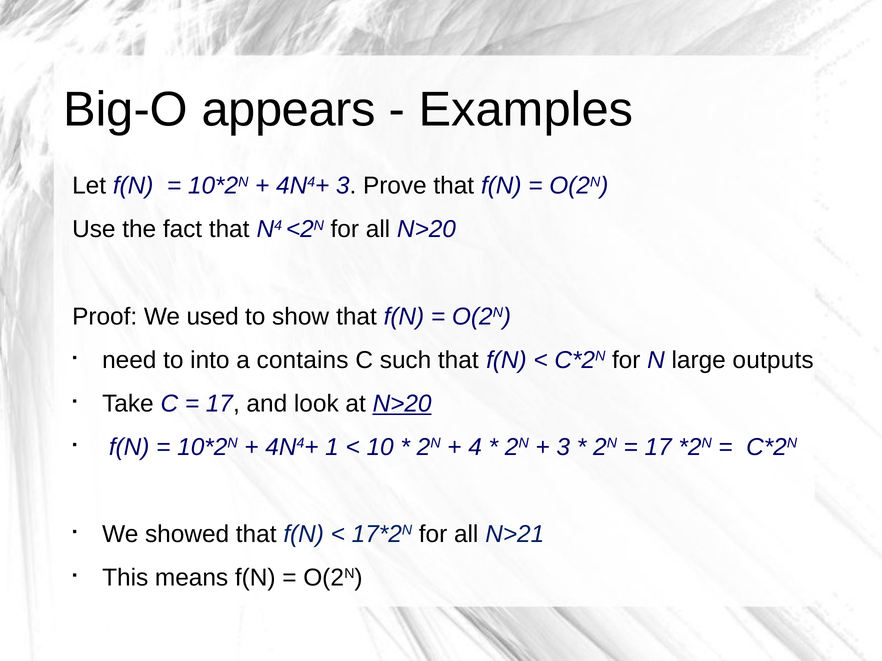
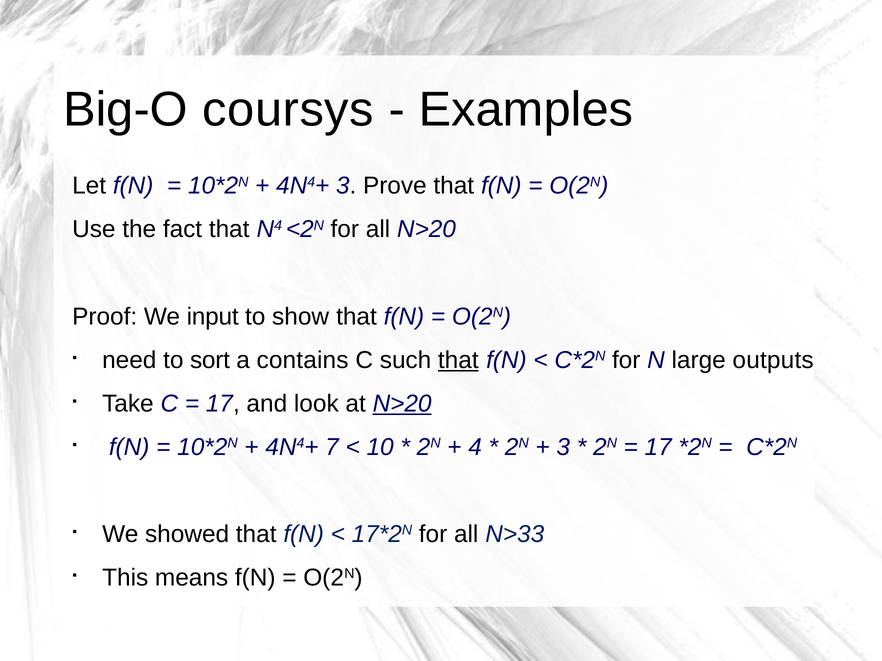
appears: appears -> coursys (288, 110)
used: used -> input (213, 317)
into: into -> sort (210, 360)
that underline: none -> present (458, 360)
1: 1 -> 7 (332, 447)
N>21: N>21 -> N>33 (515, 535)
